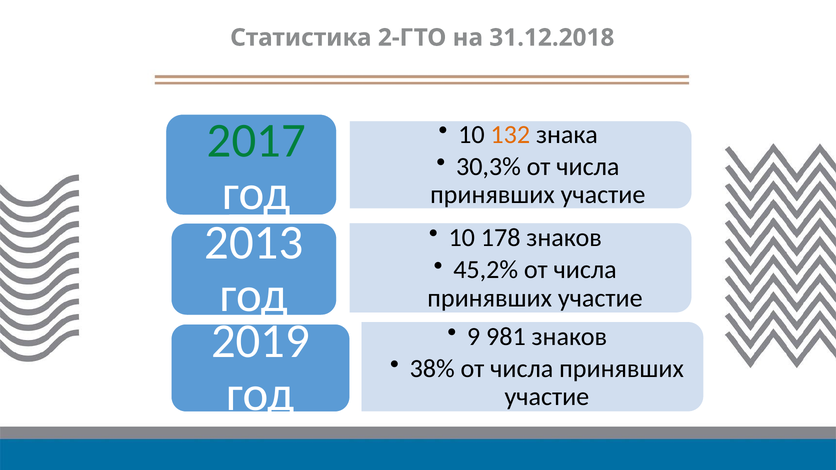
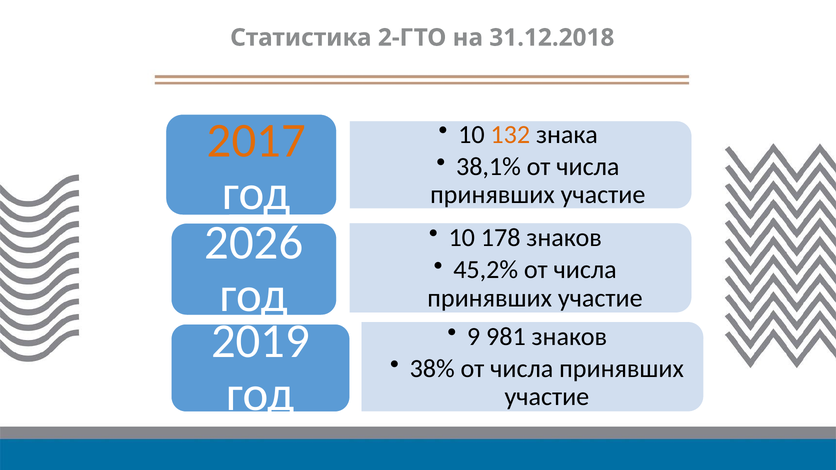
2017 colour: green -> orange (256, 141)
30,3%: 30,3% -> 38,1% (488, 167)
2013: 2013 -> 2026 (254, 243)
